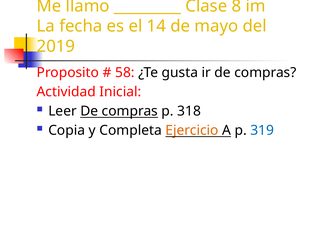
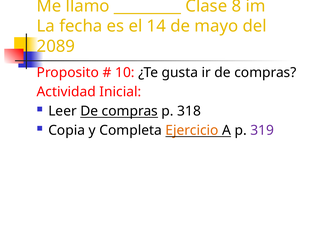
2019: 2019 -> 2089 (56, 46)
58: 58 -> 10 (125, 73)
319 colour: blue -> purple (262, 131)
